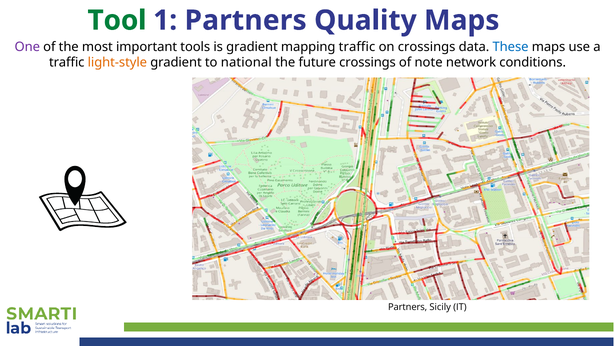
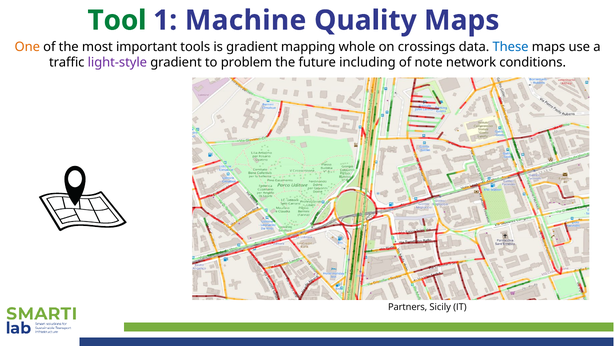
1 Partners: Partners -> Machine (246, 20)
One colour: purple -> orange (27, 47)
mapping traffic: traffic -> whole (357, 47)
light-style colour: orange -> purple (117, 62)
national: national -> problem (246, 62)
future crossings: crossings -> including (367, 62)
